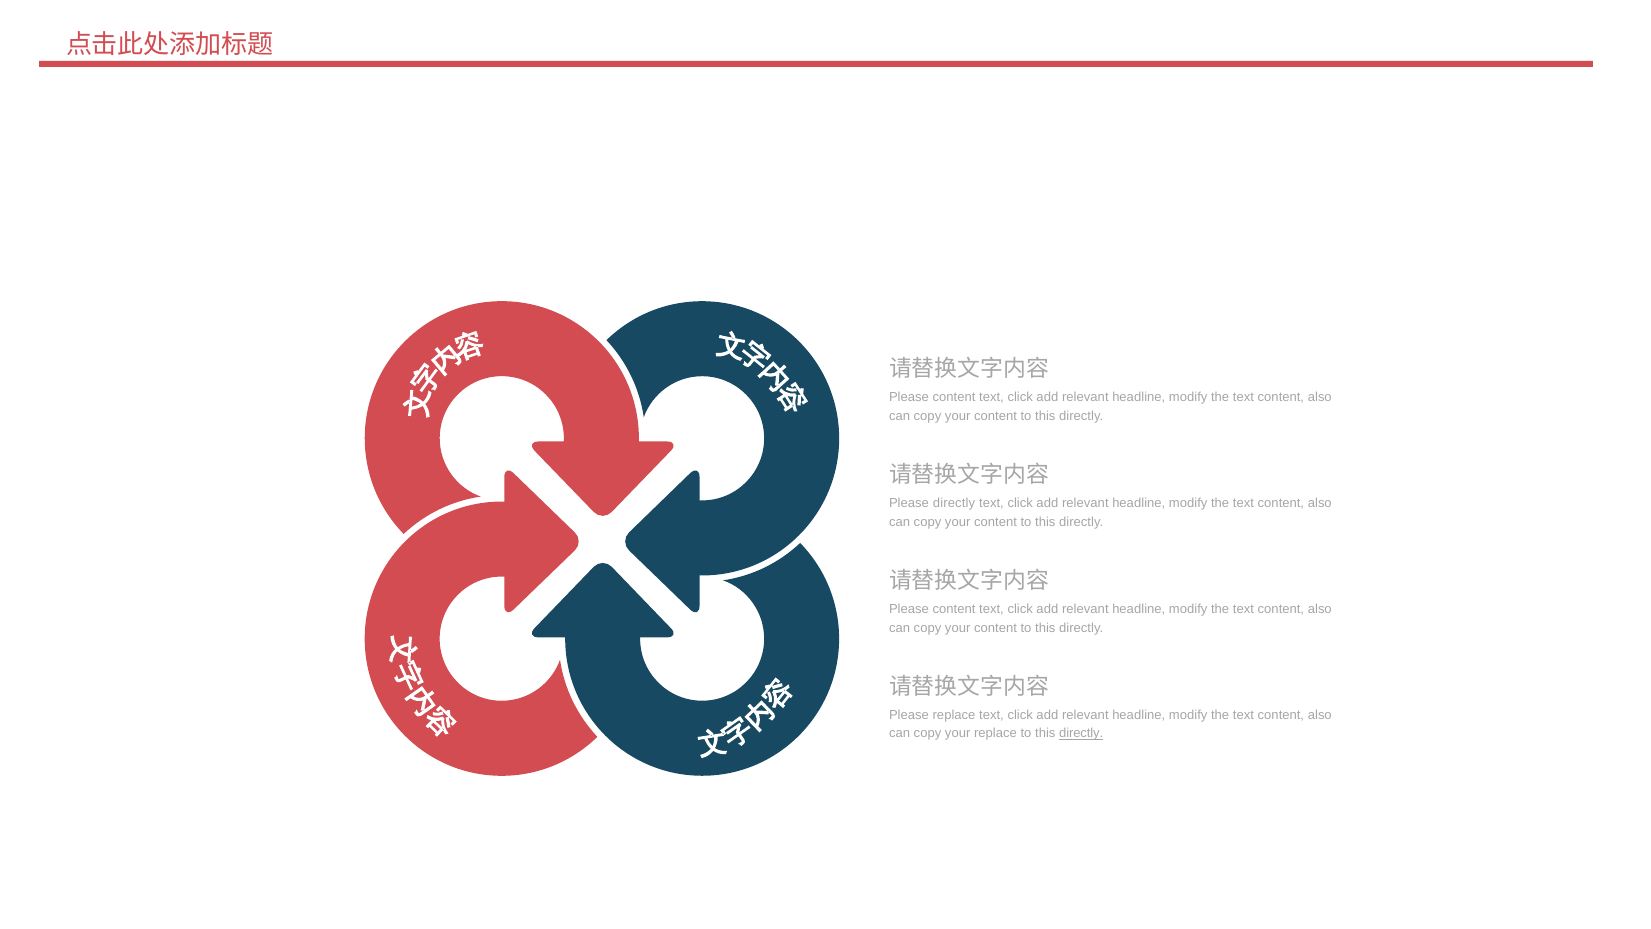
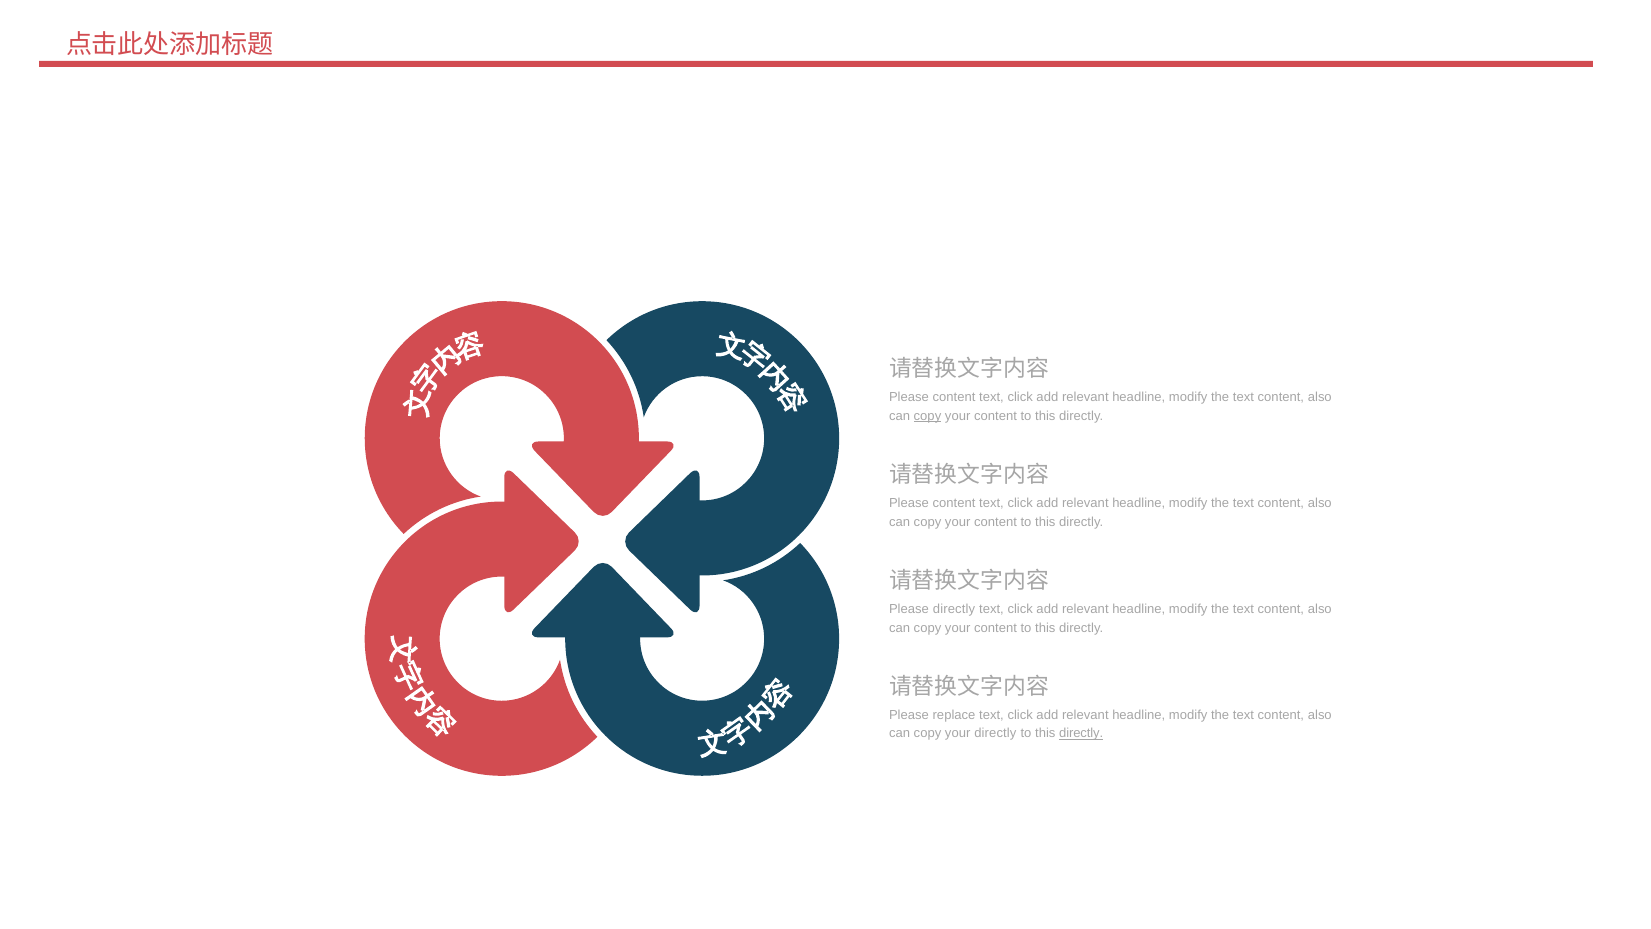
copy underline: none -> present (927, 416)
directly: directly -> content (954, 503)
content: content -> directly (954, 609)
your replace: replace -> directly (995, 733)
